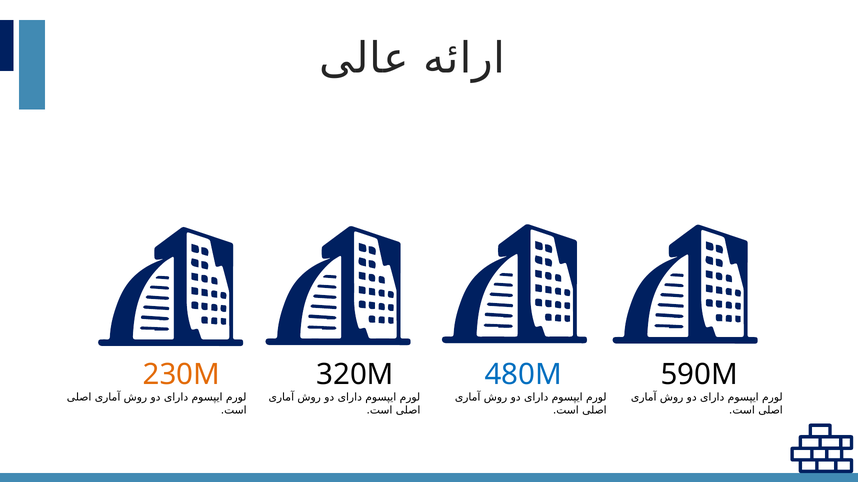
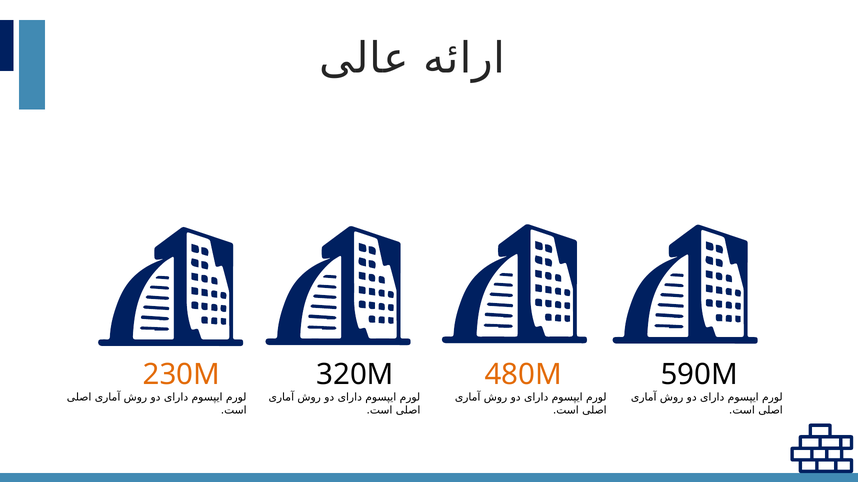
480M colour: blue -> orange (523, 375)
